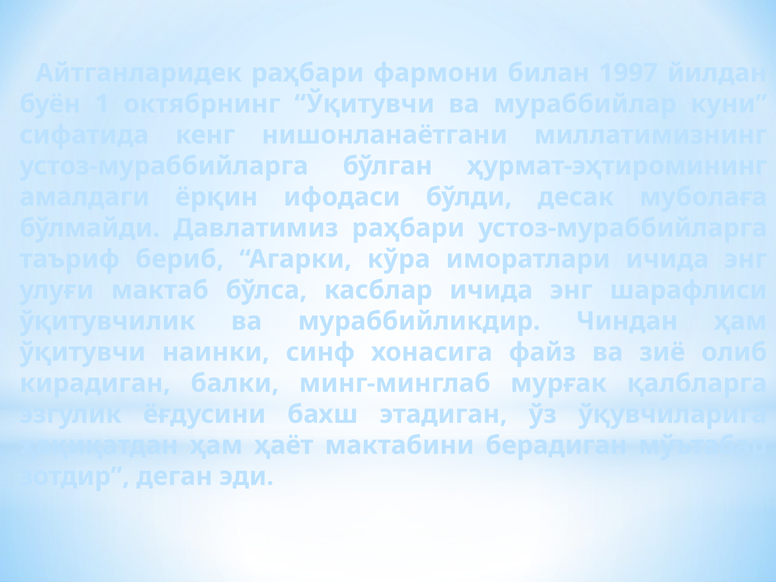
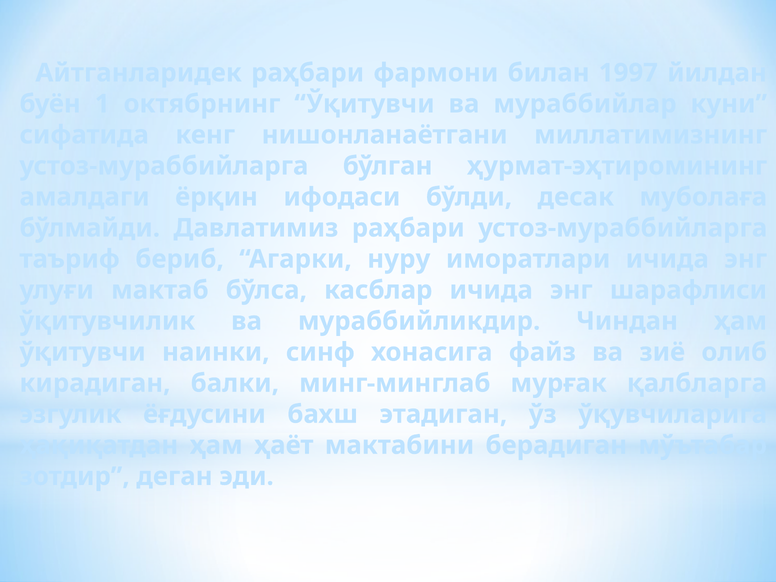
кўра: кўра -> нуру (399, 259)
